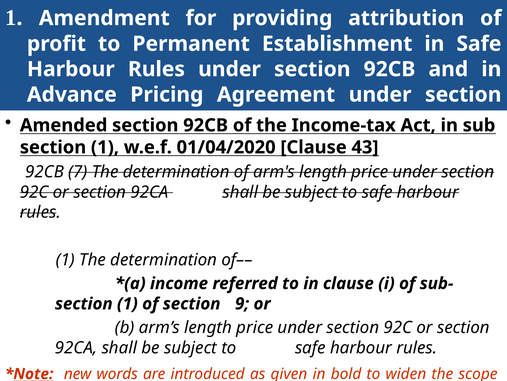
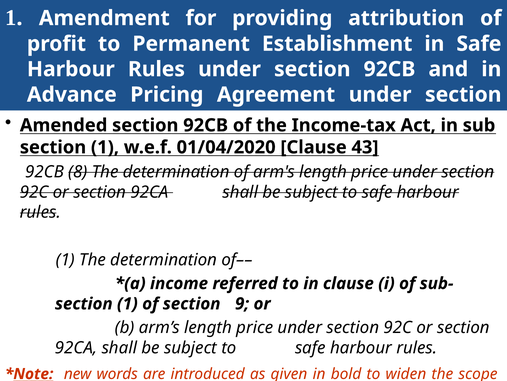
7: 7 -> 8 (78, 171)
